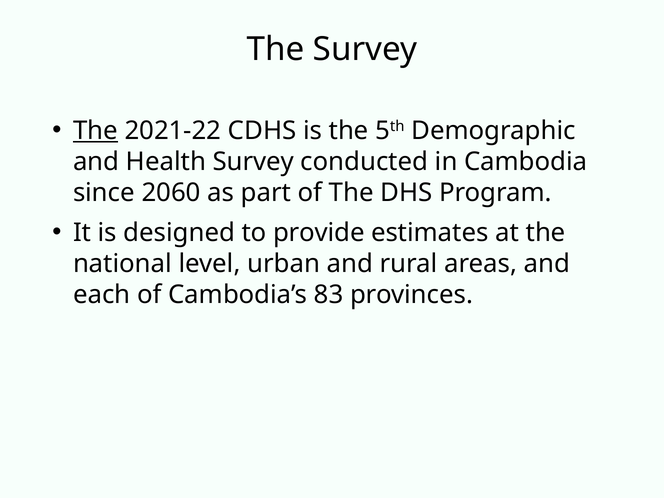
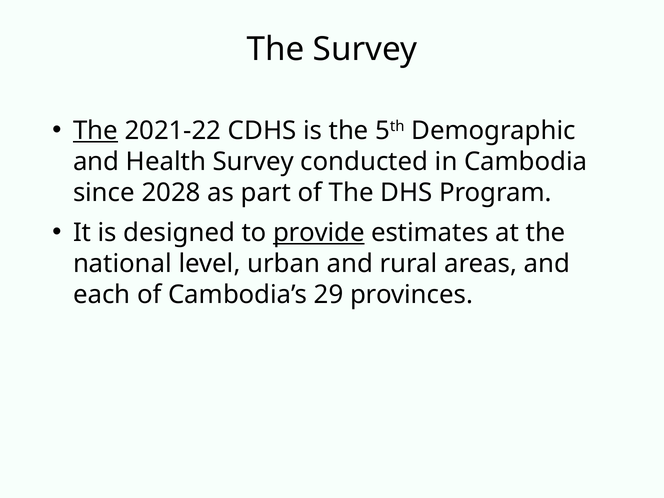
2060: 2060 -> 2028 (171, 193)
provide underline: none -> present (319, 233)
83: 83 -> 29 (329, 295)
